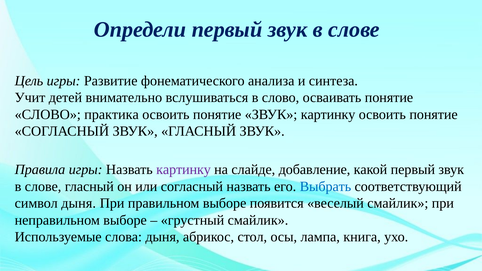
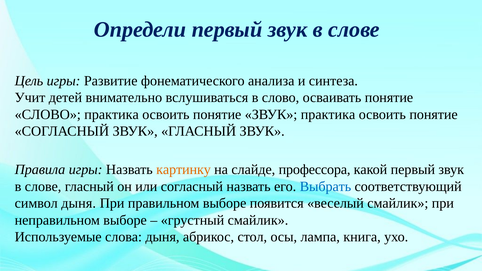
ЗВУК картинку: картинку -> практика (328, 115)
картинку colour: purple -> orange (184, 170)
добавление: добавление -> профессора (315, 170)
